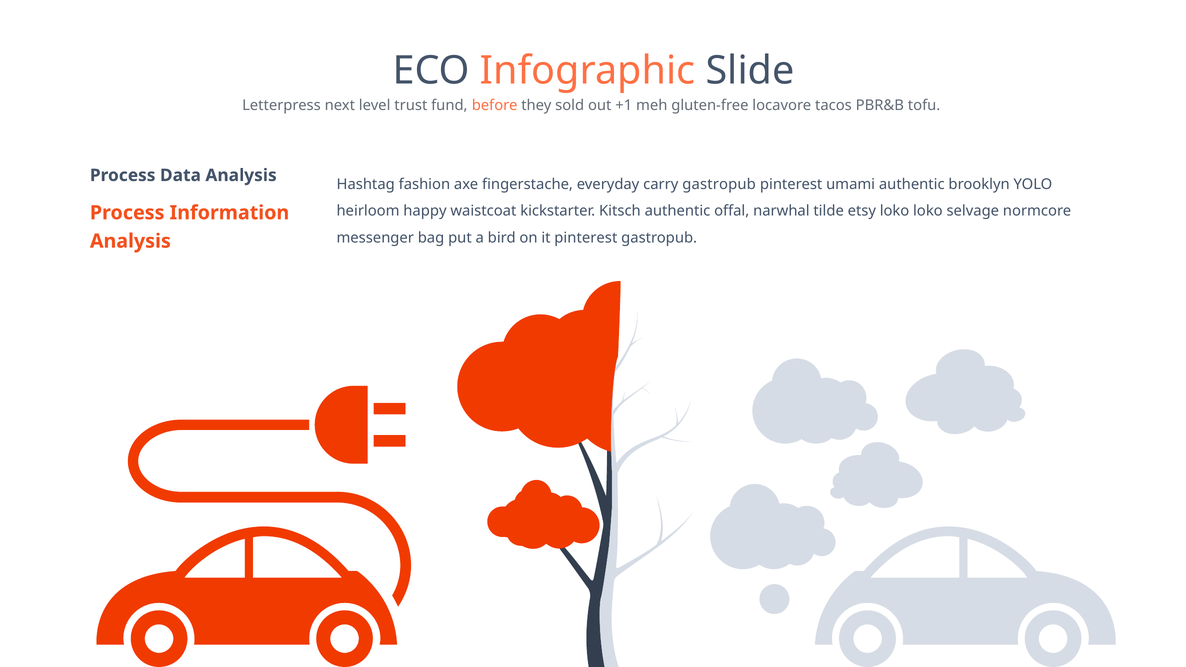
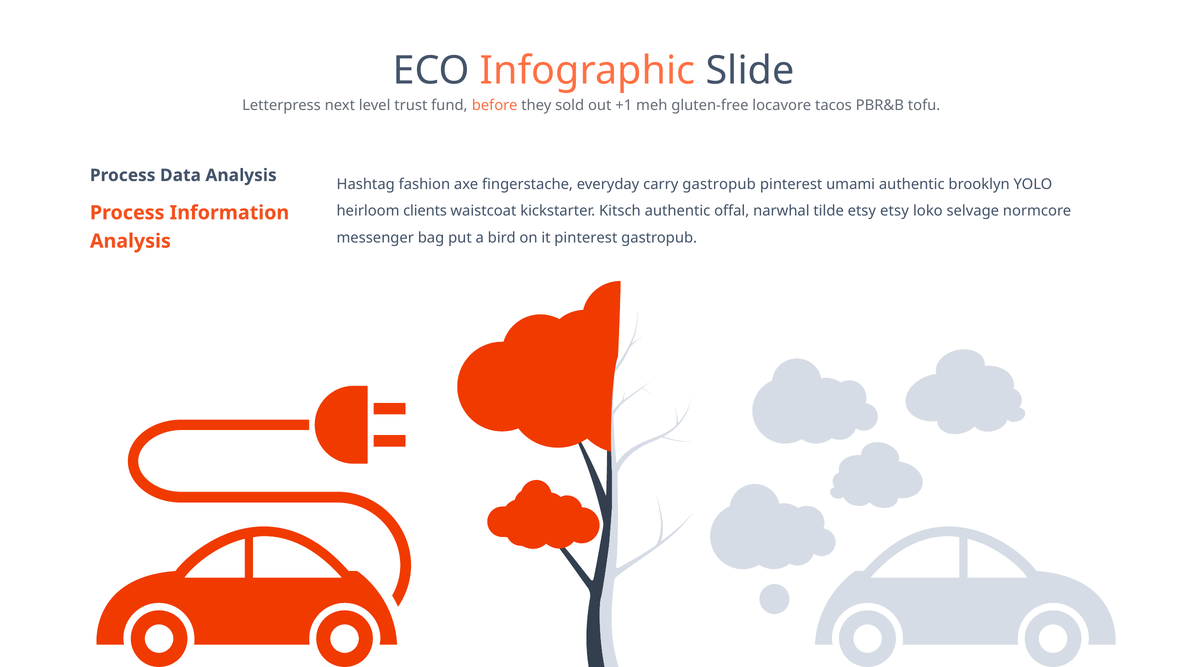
happy: happy -> clients (425, 211)
etsy loko: loko -> etsy (894, 211)
